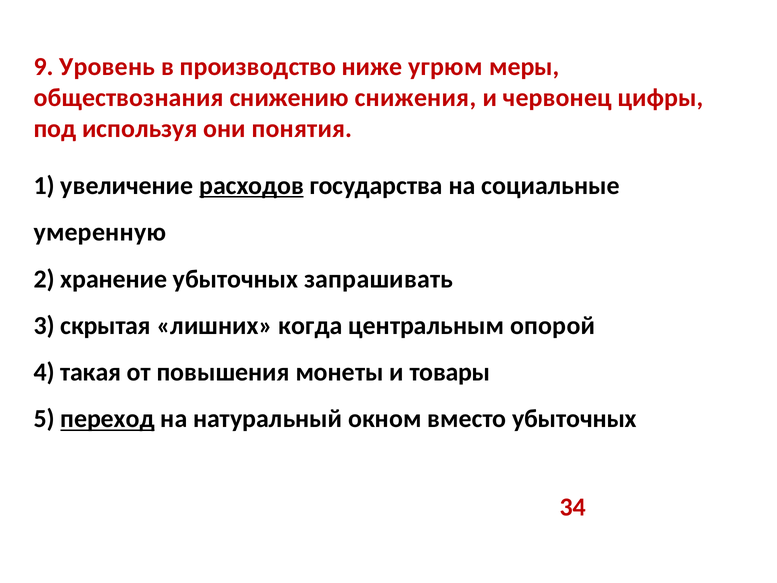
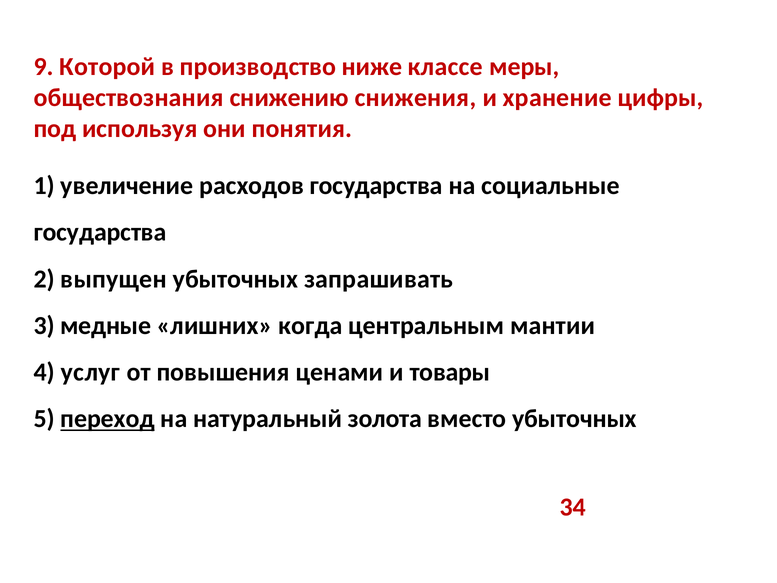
Уровень: Уровень -> Которой (107, 66)
угрюм: угрюм -> классе (445, 66)
червонец: червонец -> хранение (557, 98)
расходов underline: present -> none (252, 186)
умеренную: умеренную -> государства (100, 232)
хранение: хранение -> выпущен (114, 279)
скрытая: скрытая -> медные (106, 325)
опорой: опорой -> мантии (553, 325)
такая: такая -> услуг (91, 372)
монеты: монеты -> ценами (339, 372)
окном: окном -> золота (385, 419)
